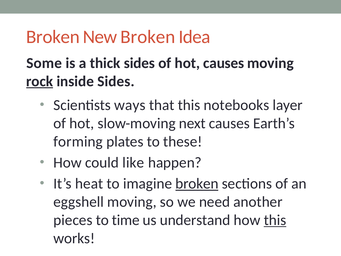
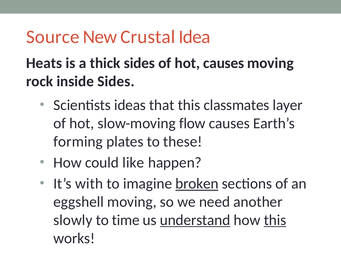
Broken: Broken -> Source (53, 37)
New Broken: Broken -> Crustal (148, 37)
Some: Some -> Heats (44, 63)
rock underline: present -> none (40, 81)
ways: ways -> ideas (130, 105)
notebooks: notebooks -> classmates (237, 105)
next: next -> flow (192, 123)
heat: heat -> with (89, 184)
pieces: pieces -> slowly (73, 220)
understand underline: none -> present (195, 220)
